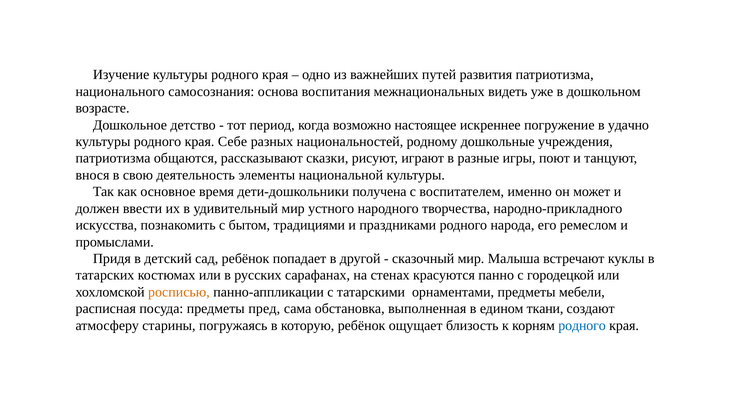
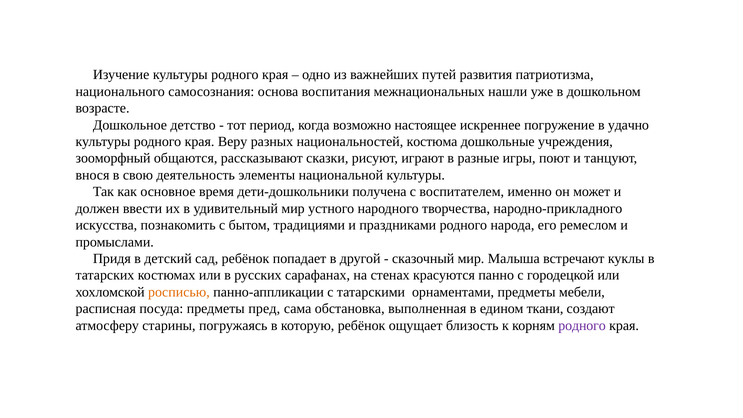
видеть: видеть -> нашли (508, 91)
Себе: Себе -> Веру (233, 142)
родному: родному -> костюма (432, 142)
патриотизма: патриотизма -> зооморфный (113, 158)
родного colour: blue -> purple (582, 325)
